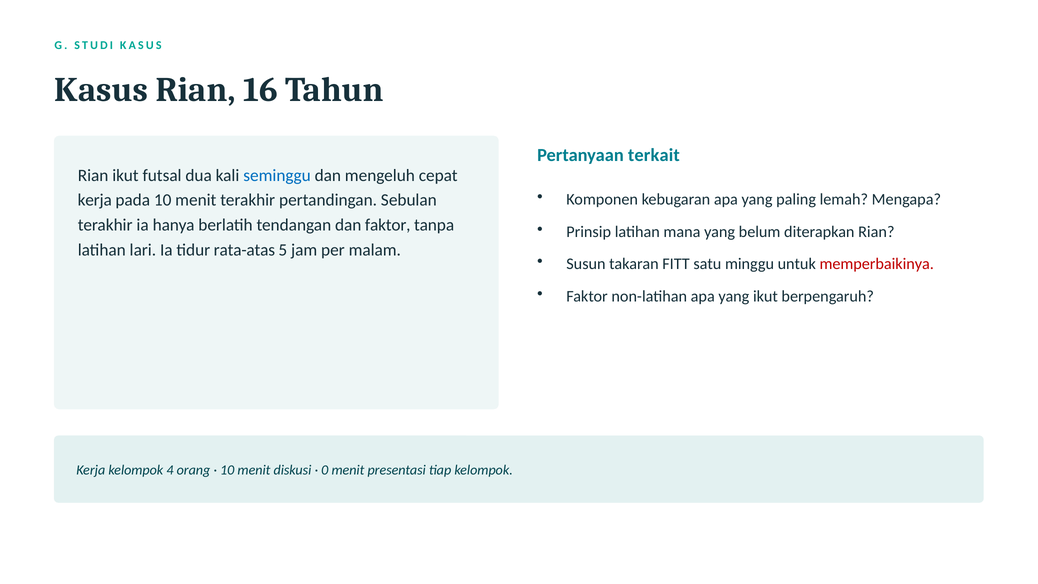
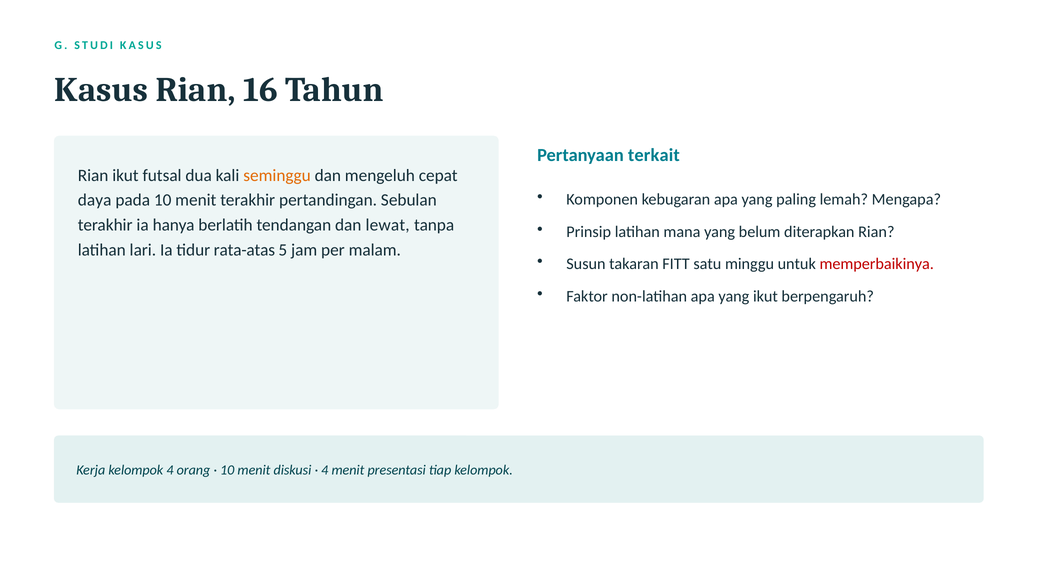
seminggu colour: blue -> orange (277, 175)
kerja: kerja -> daya (95, 200)
dan faktor: faktor -> lewat (388, 225)
0: 0 -> 4 (325, 470)
